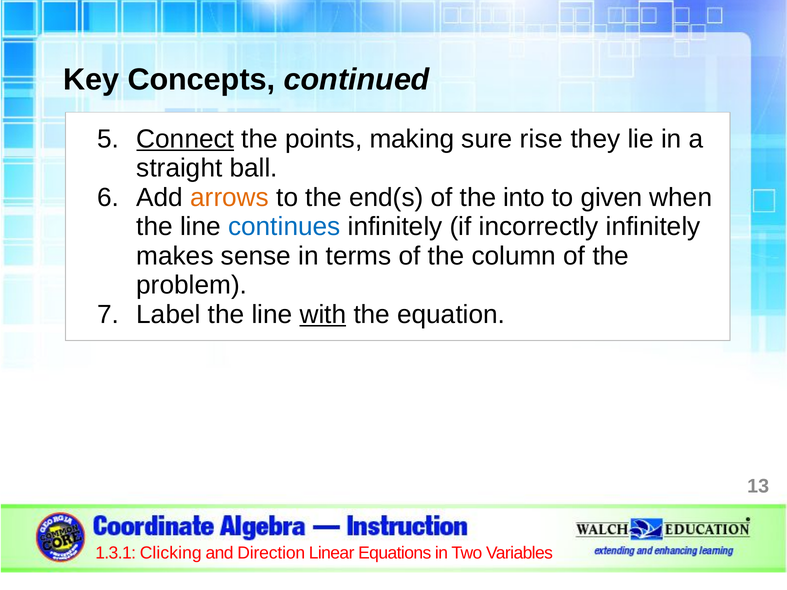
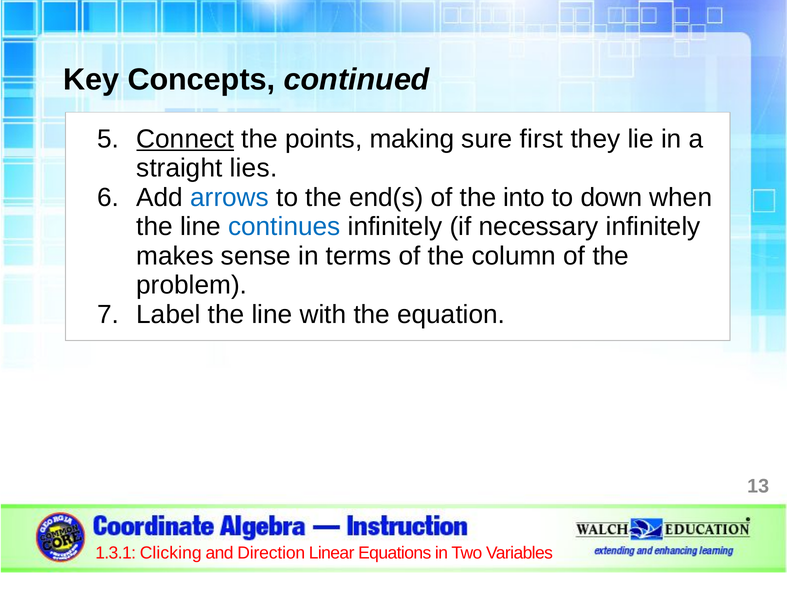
rise: rise -> first (541, 139)
ball: ball -> lies (254, 168)
arrows colour: orange -> blue (230, 198)
given: given -> down (612, 198)
incorrectly: incorrectly -> necessary (539, 227)
with underline: present -> none (323, 315)
